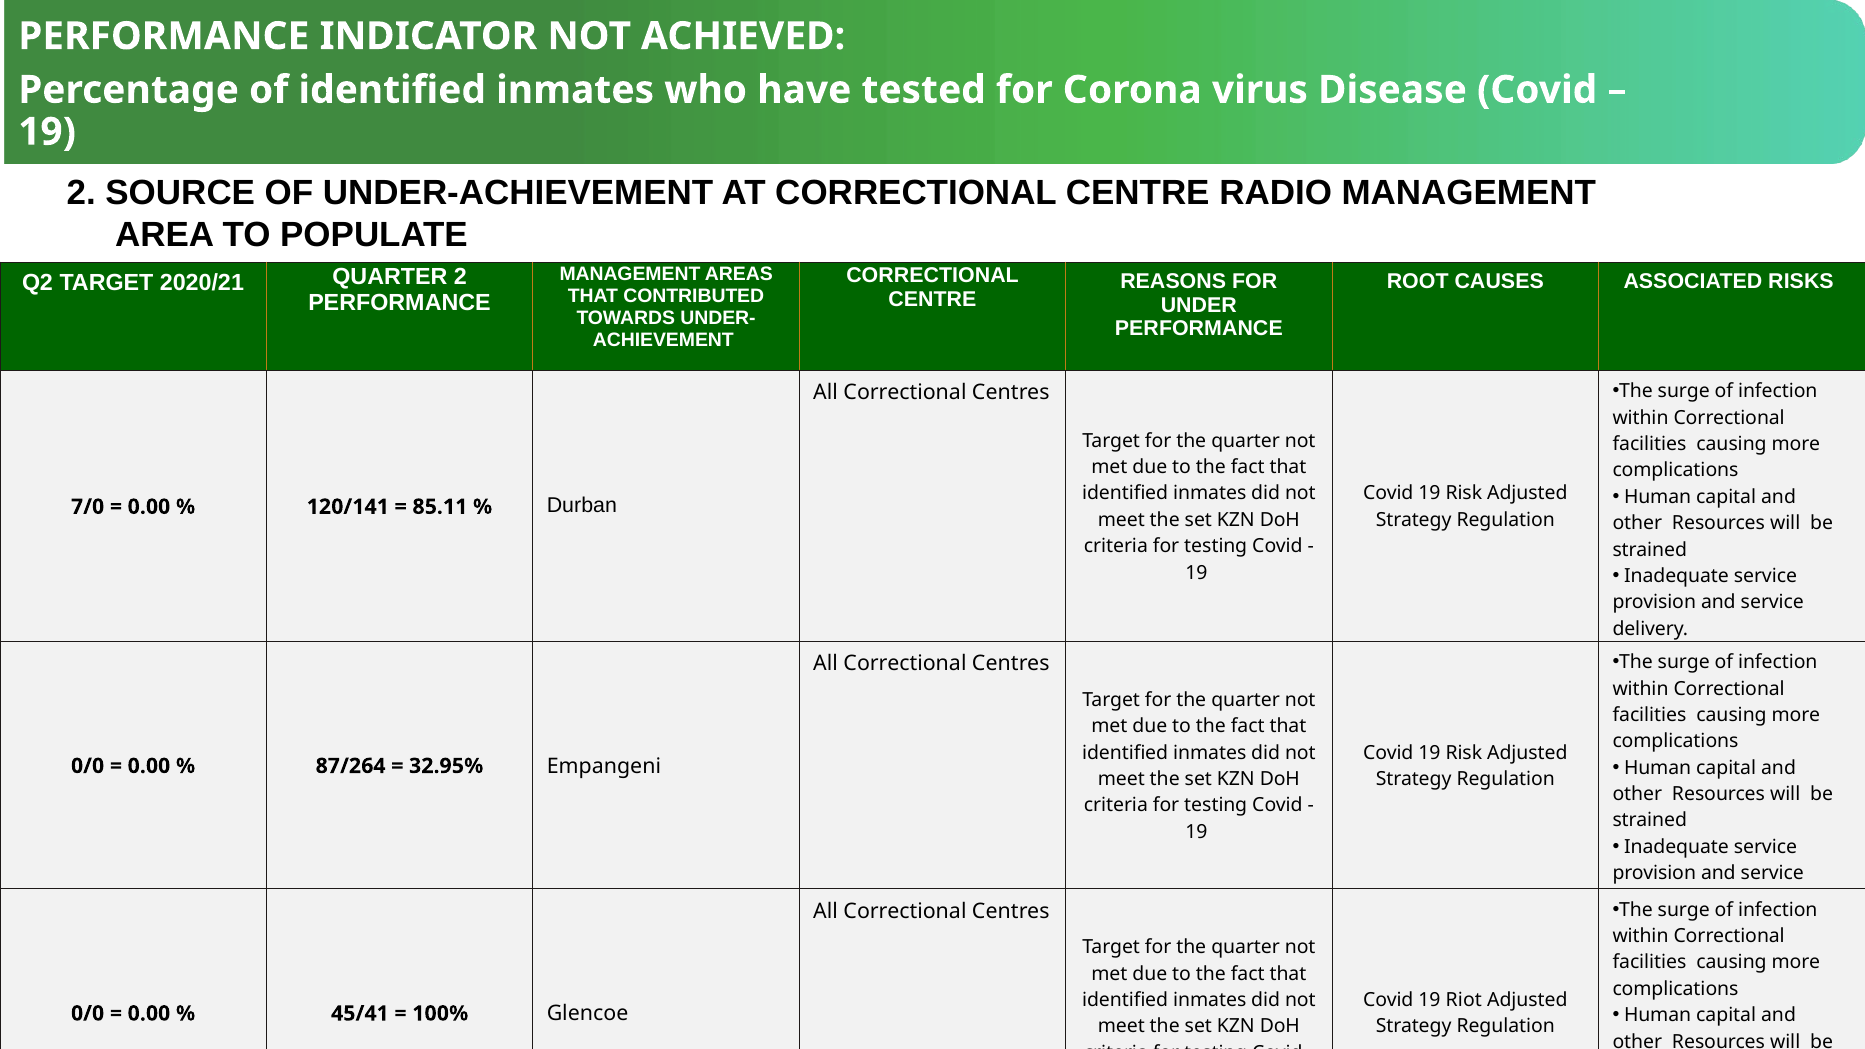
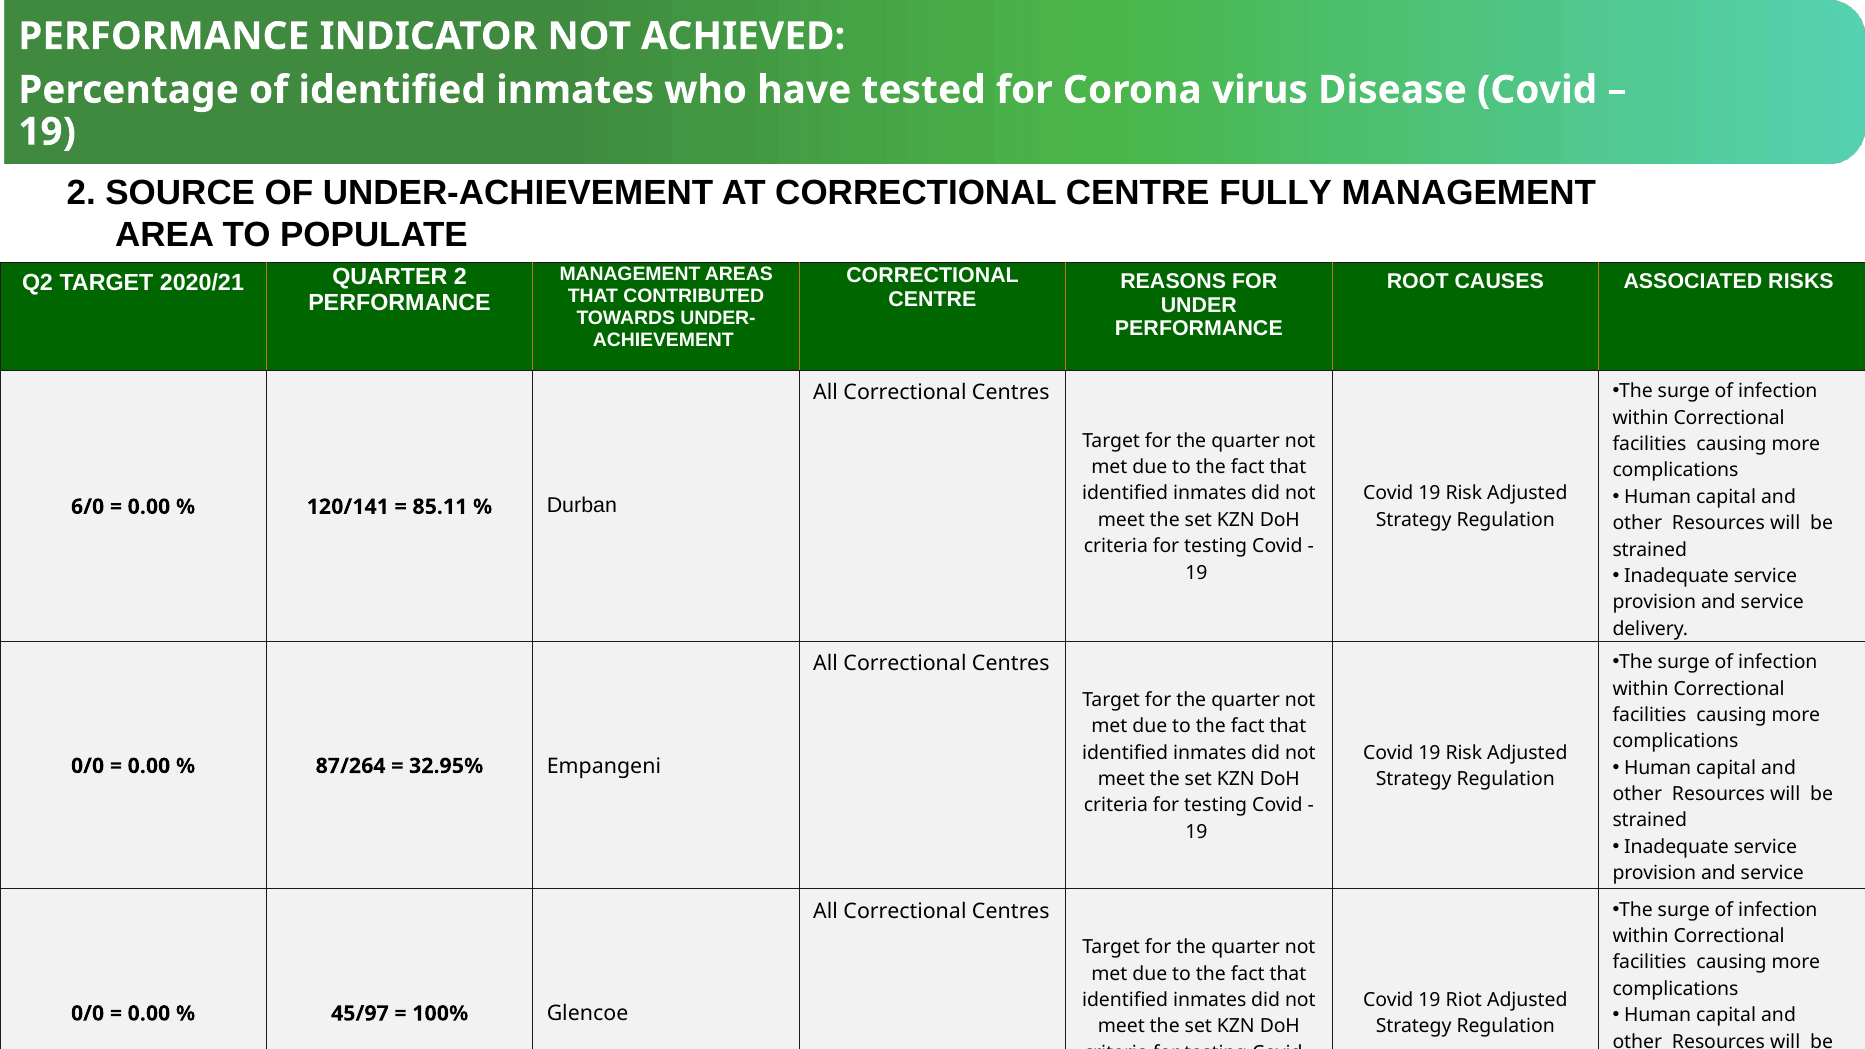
RADIO: RADIO -> FULLY (1276, 193)
7/0: 7/0 -> 6/0 (88, 507)
45/41: 45/41 -> 45/97 (360, 1014)
